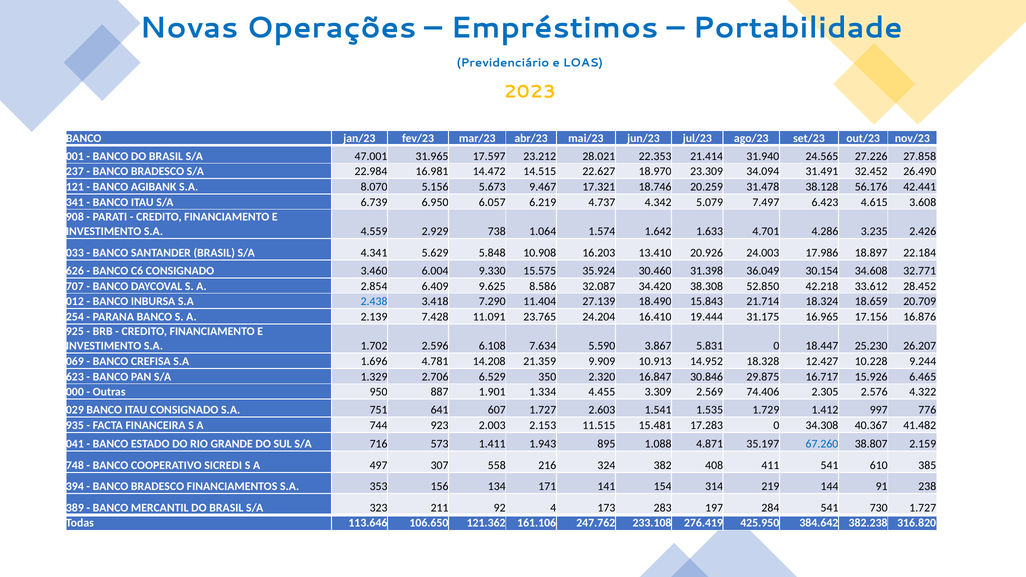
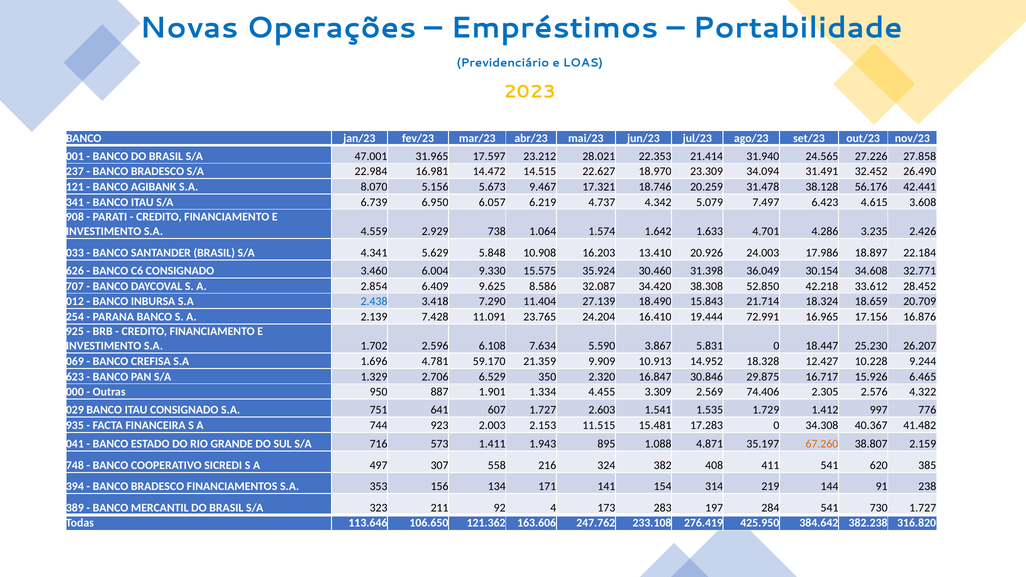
31.175: 31.175 -> 72.991 (763, 317)
14.208: 14.208 -> 59.170 (489, 361)
67.260 colour: blue -> orange (822, 444)
610: 610 -> 620 (879, 466)
161.106: 161.106 -> 163.606 (537, 523)
